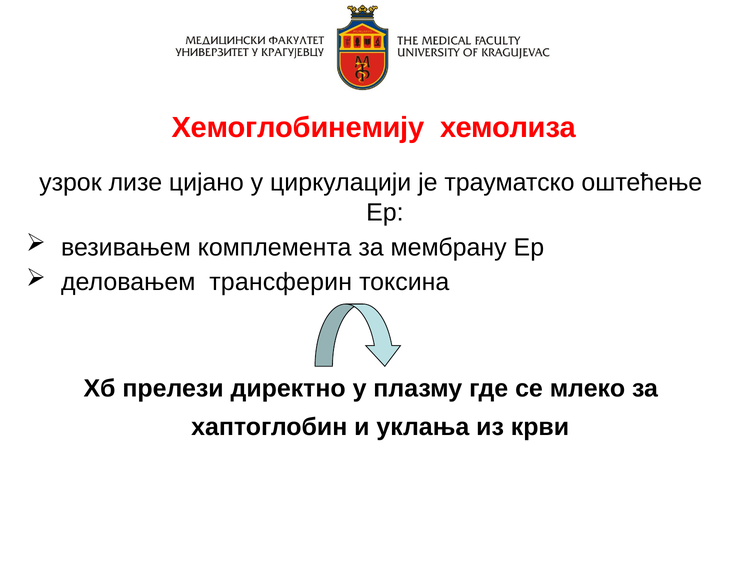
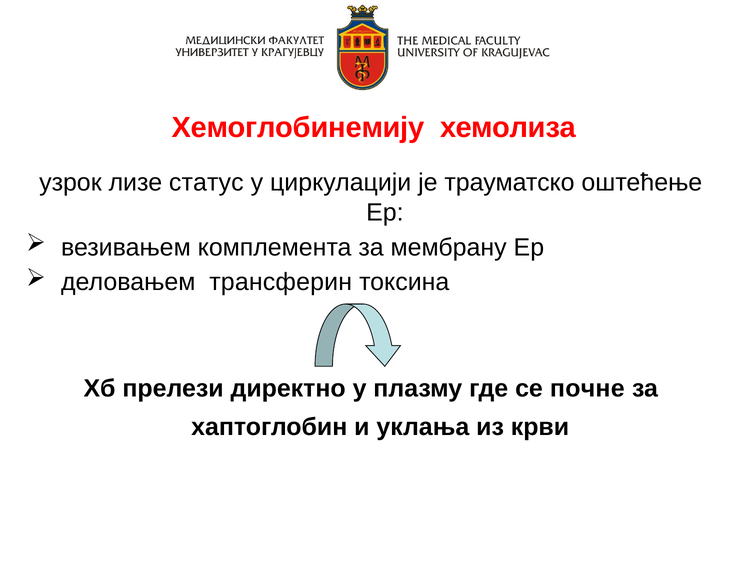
цијано: цијано -> статус (206, 183)
млеко: млеко -> почне (587, 389)
